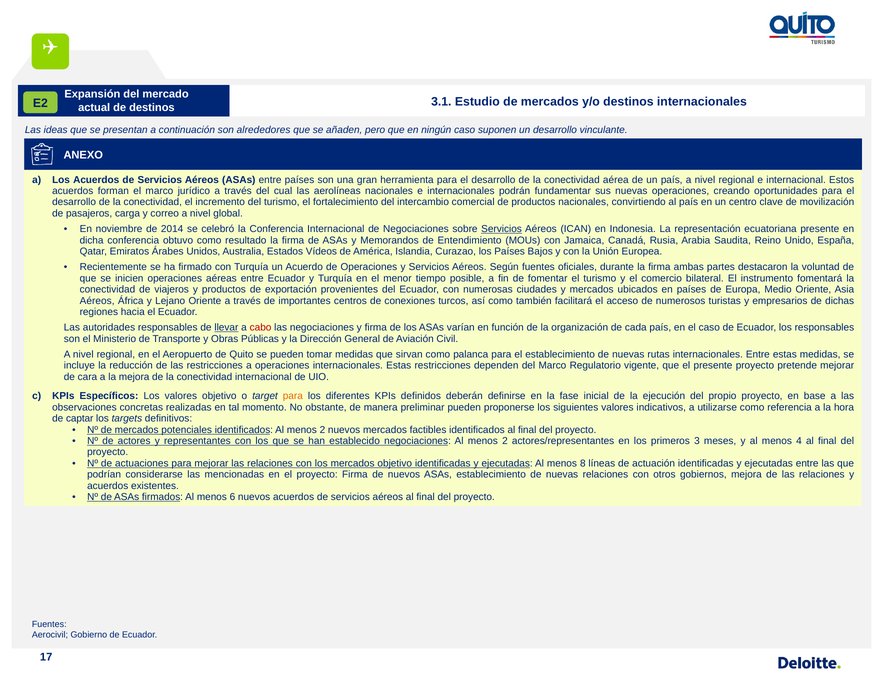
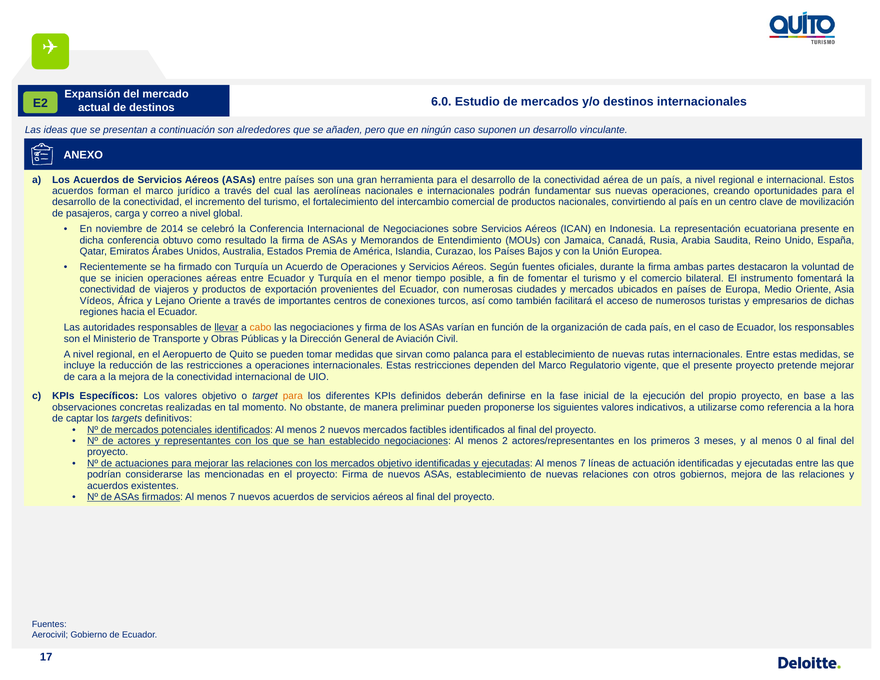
3.1: 3.1 -> 6.0 (441, 102)
Servicios underline: present -> none (502, 229)
Vídeos: Vídeos -> Premia (321, 251)
Aéreos: Aéreos -> Vídeos (97, 301)
cabo colour: red -> orange (261, 328)
4: 4 -> 0 (799, 441)
ejecutadas Al menos 8: 8 -> 7 (583, 463)
firmados Al menos 6: 6 -> 7 (233, 497)
